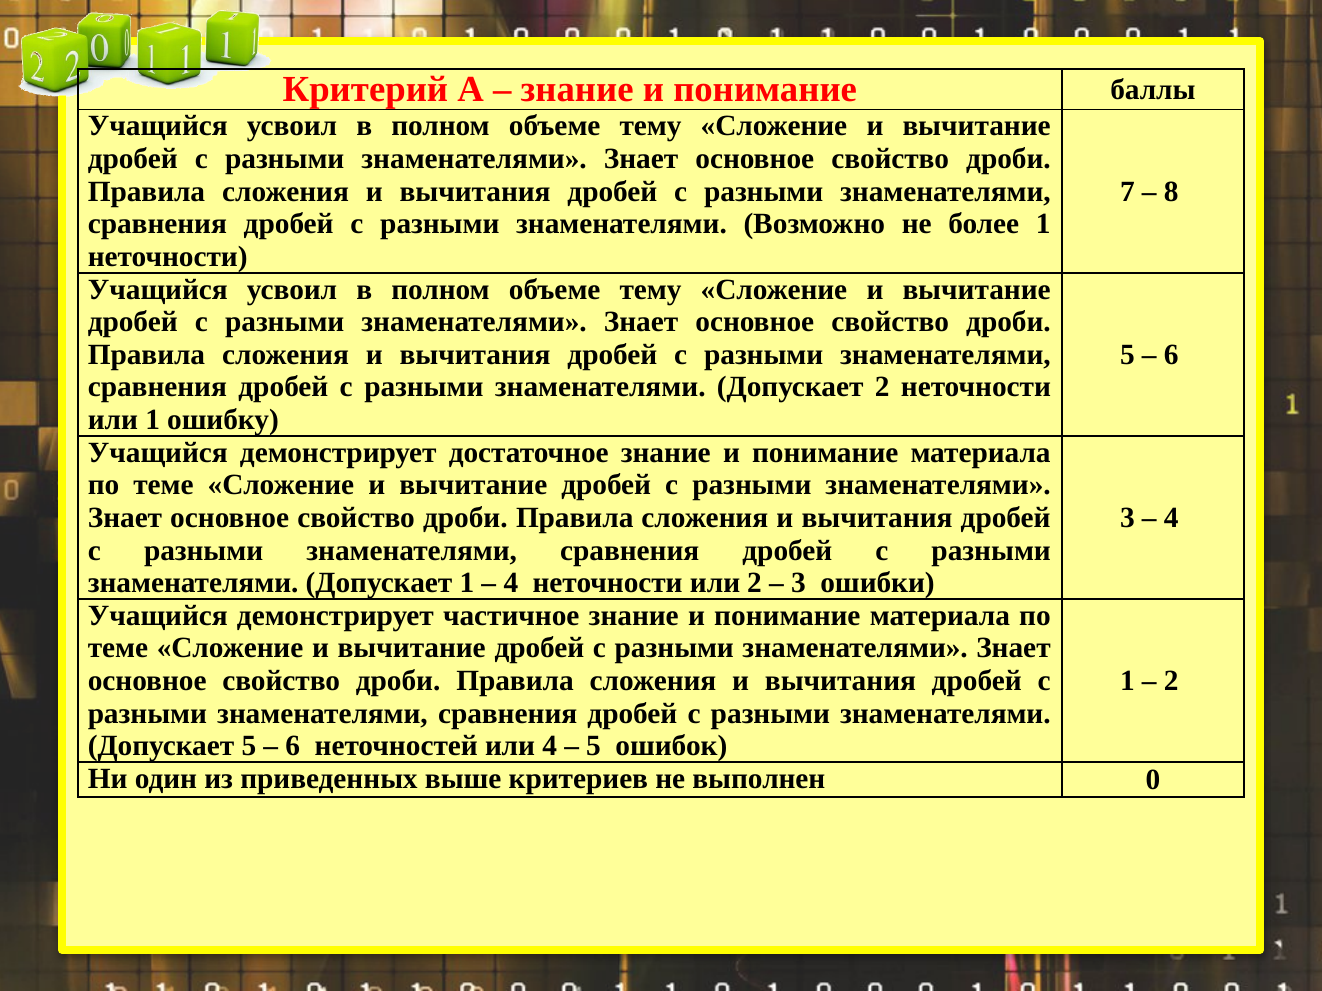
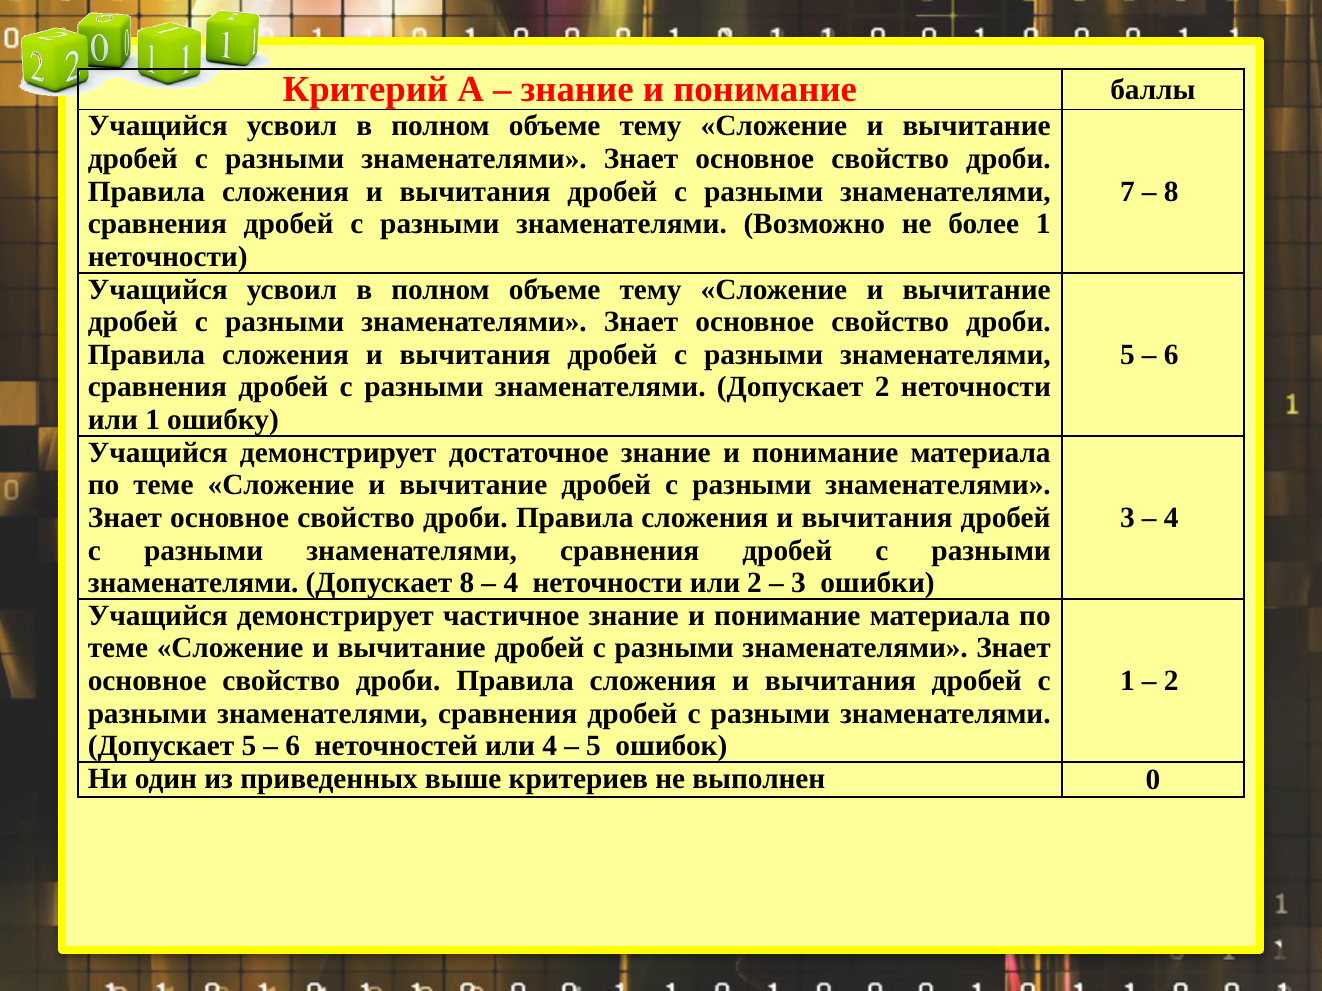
Допускает 1: 1 -> 8 (467, 583)
